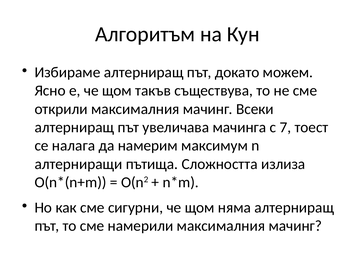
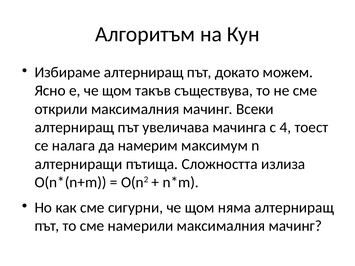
7: 7 -> 4 (285, 127)
